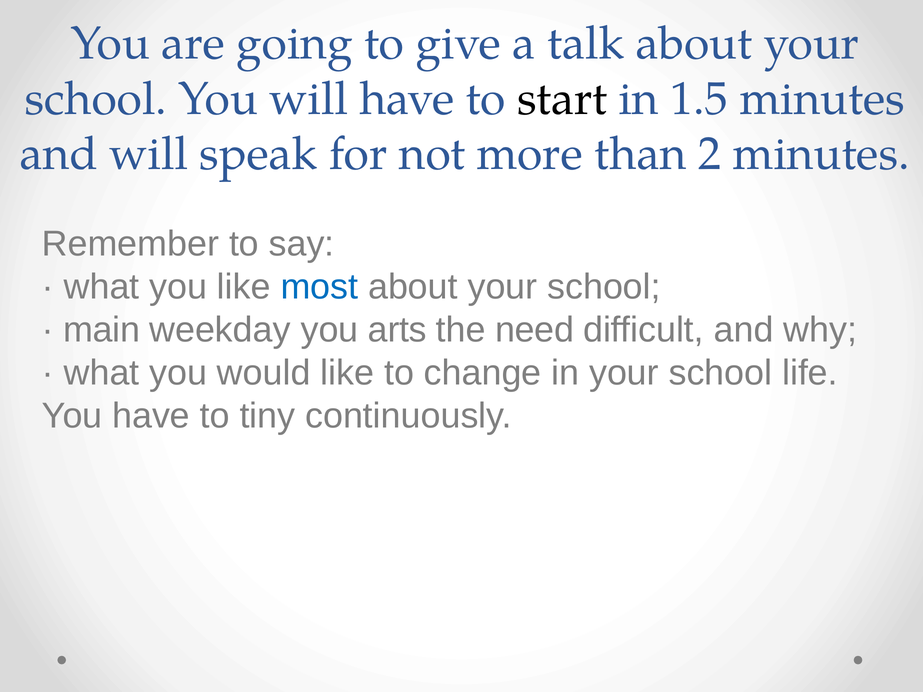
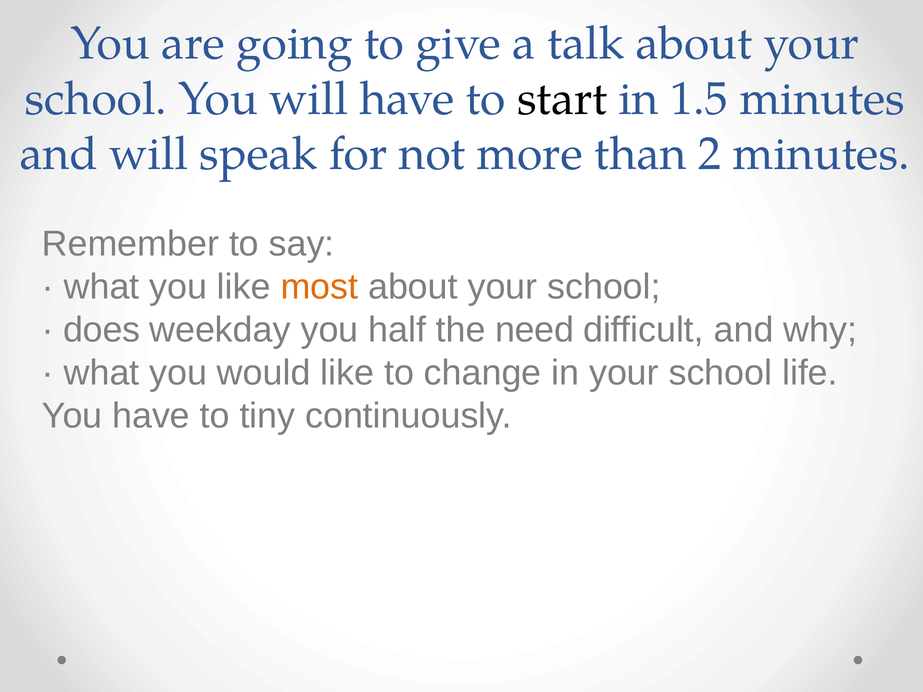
most colour: blue -> orange (319, 287)
main: main -> does (102, 330)
arts: arts -> half (397, 330)
